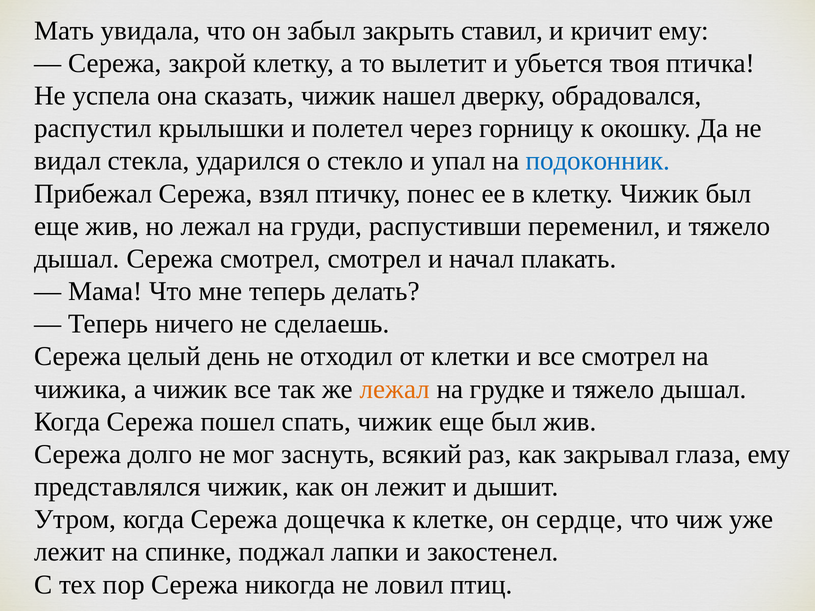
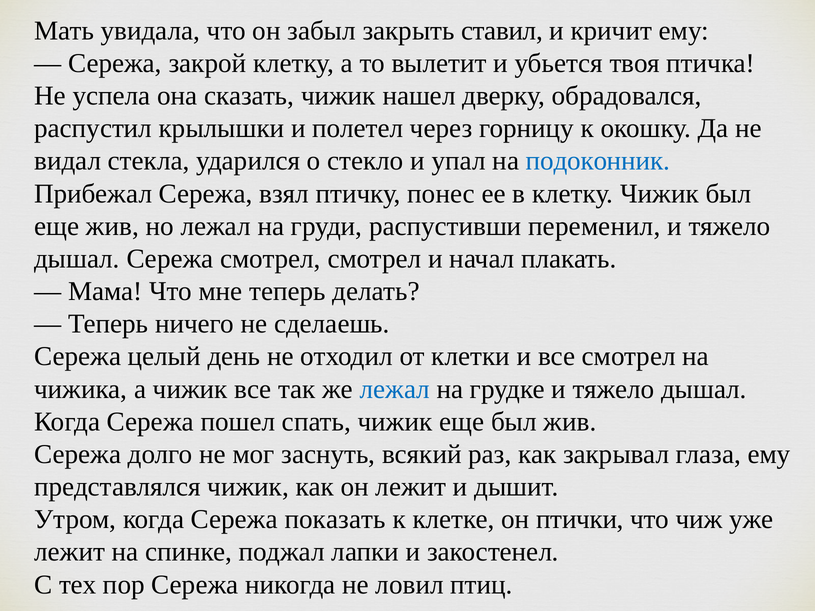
лежал colour: orange -> blue (395, 389)
дощечка: дощечка -> показать (335, 520)
сердце: сердце -> птички (580, 520)
